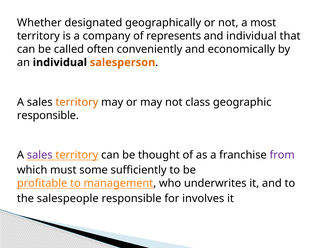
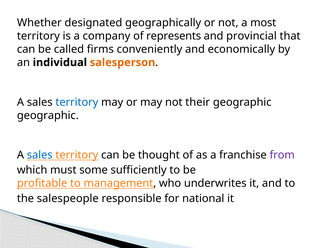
and individual: individual -> provincial (251, 36)
often: often -> firms (100, 49)
territory colour: orange -> blue (77, 102)
class: class -> their (198, 102)
responsible: responsible -> geographic (48, 115)
sales colour: purple -> blue (40, 155)
involves: involves -> national (203, 198)
